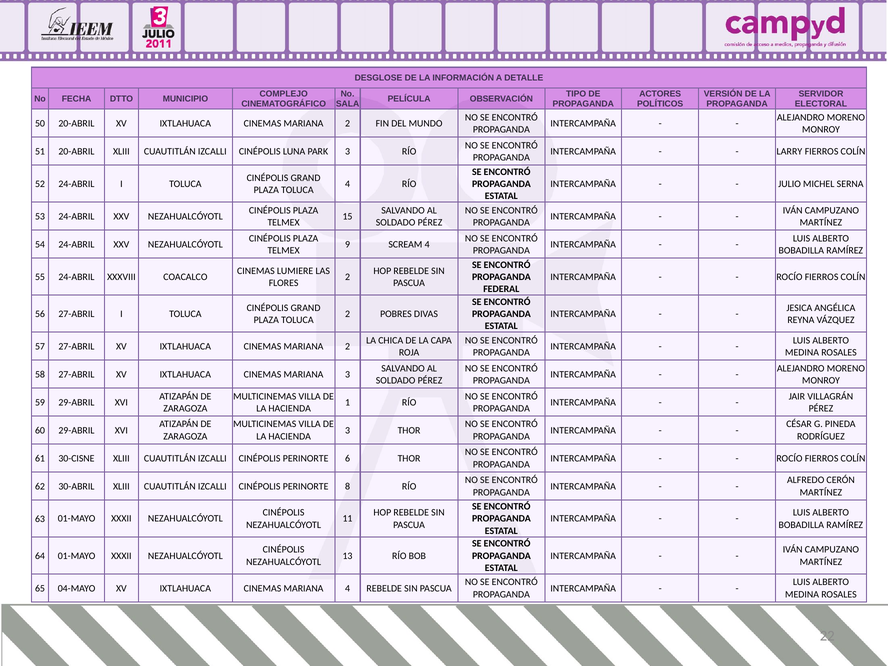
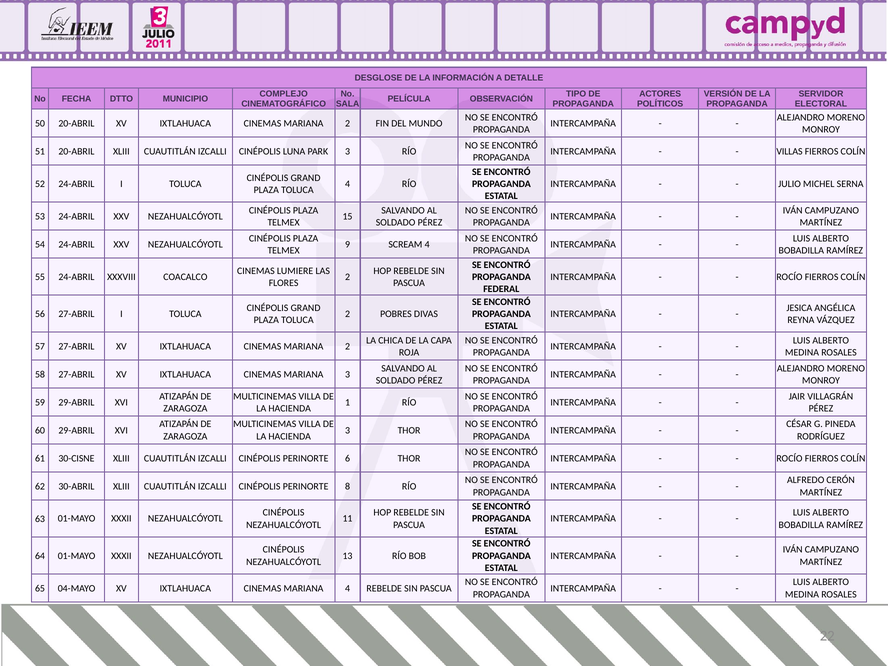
LARRY: LARRY -> VILLAS (789, 151)
